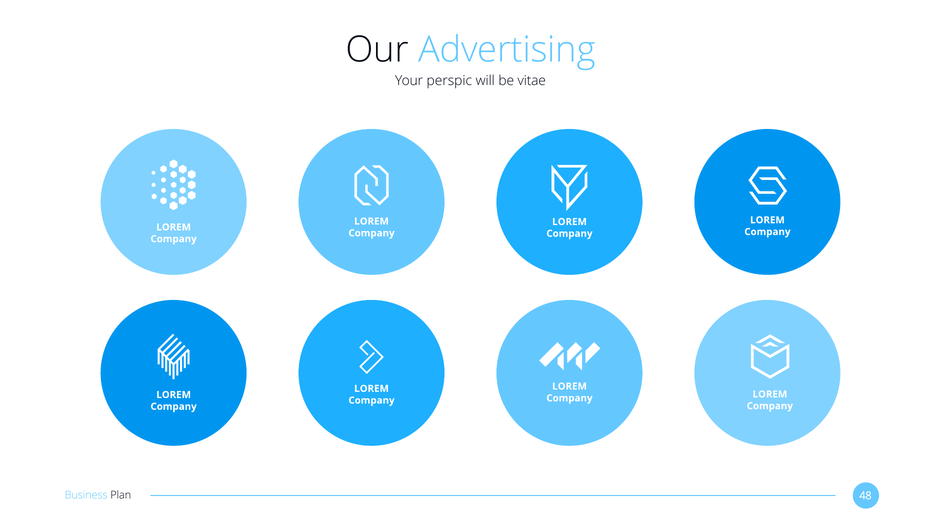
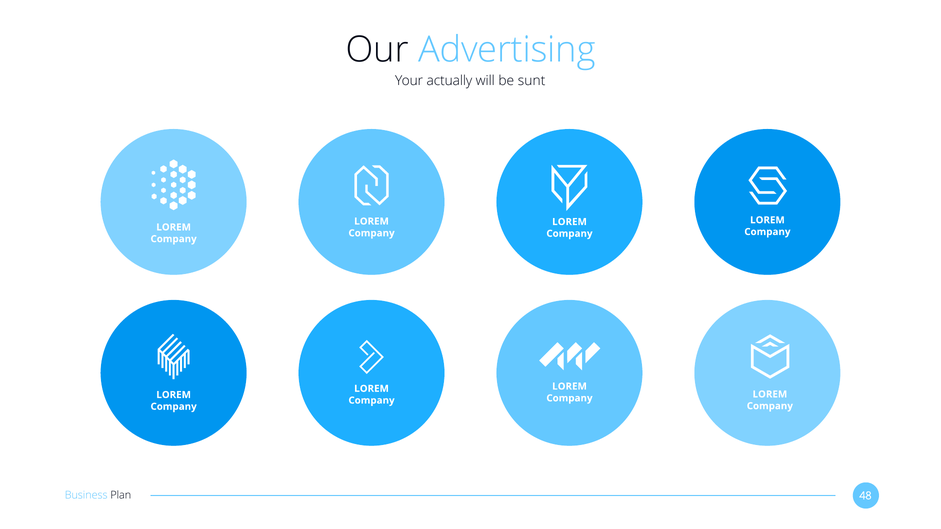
perspic: perspic -> actually (449, 81)
vitae: vitae -> sunt (532, 81)
